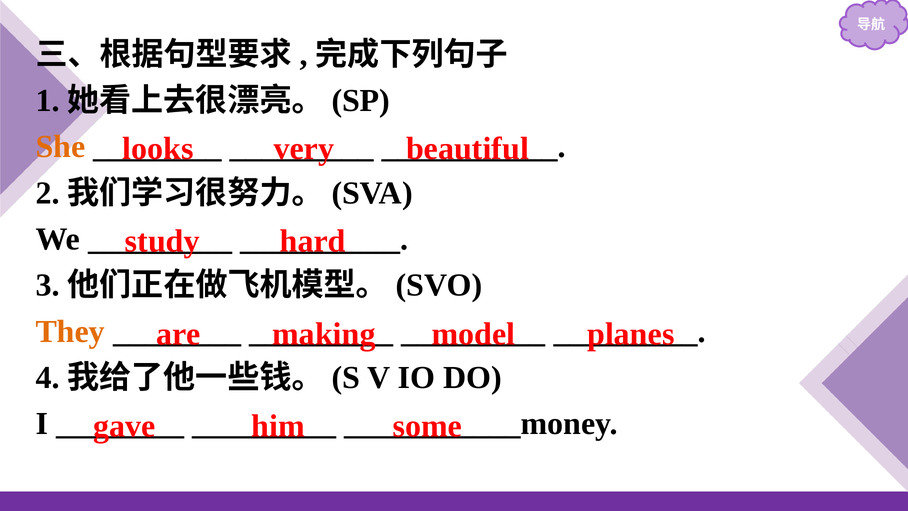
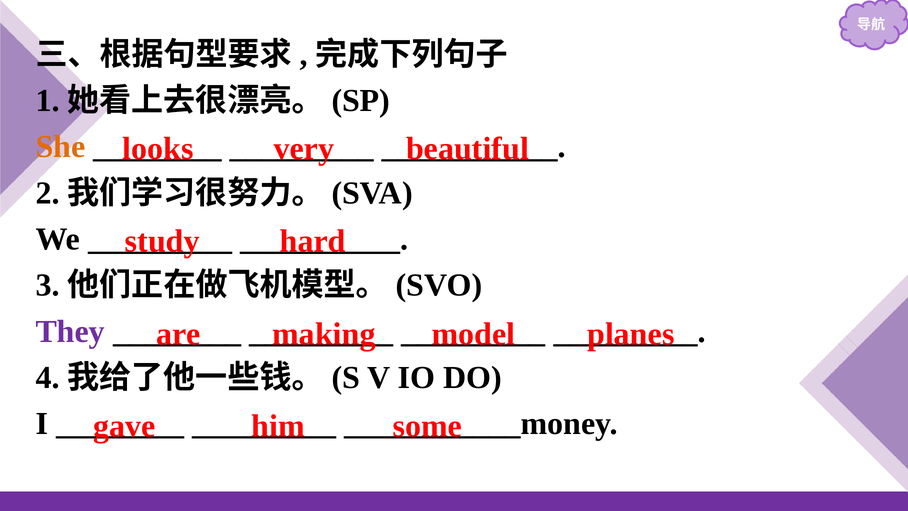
They colour: orange -> purple (70, 331)
